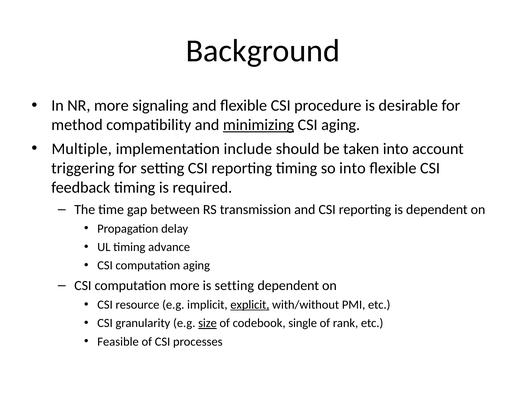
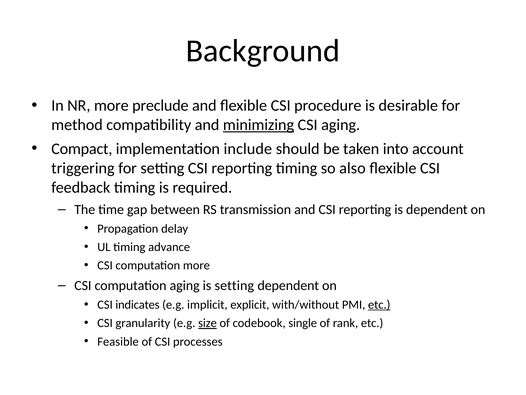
signaling: signaling -> preclude (160, 105)
Multiple: Multiple -> Compact (82, 149)
so into: into -> also (352, 168)
computation aging: aging -> more (196, 265)
computation more: more -> aging (185, 285)
resource: resource -> indicates (138, 304)
explicit underline: present -> none (250, 304)
etc underline: none -> present (379, 304)
